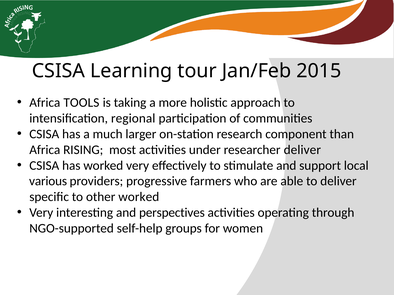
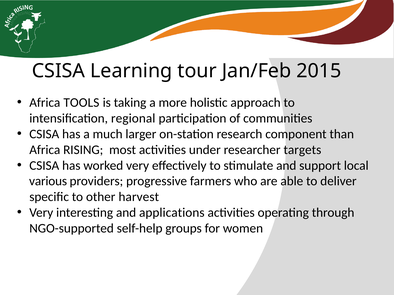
researcher deliver: deliver -> targets (302, 150)
other worked: worked -> harvest (139, 197)
perspectives: perspectives -> applications (172, 213)
